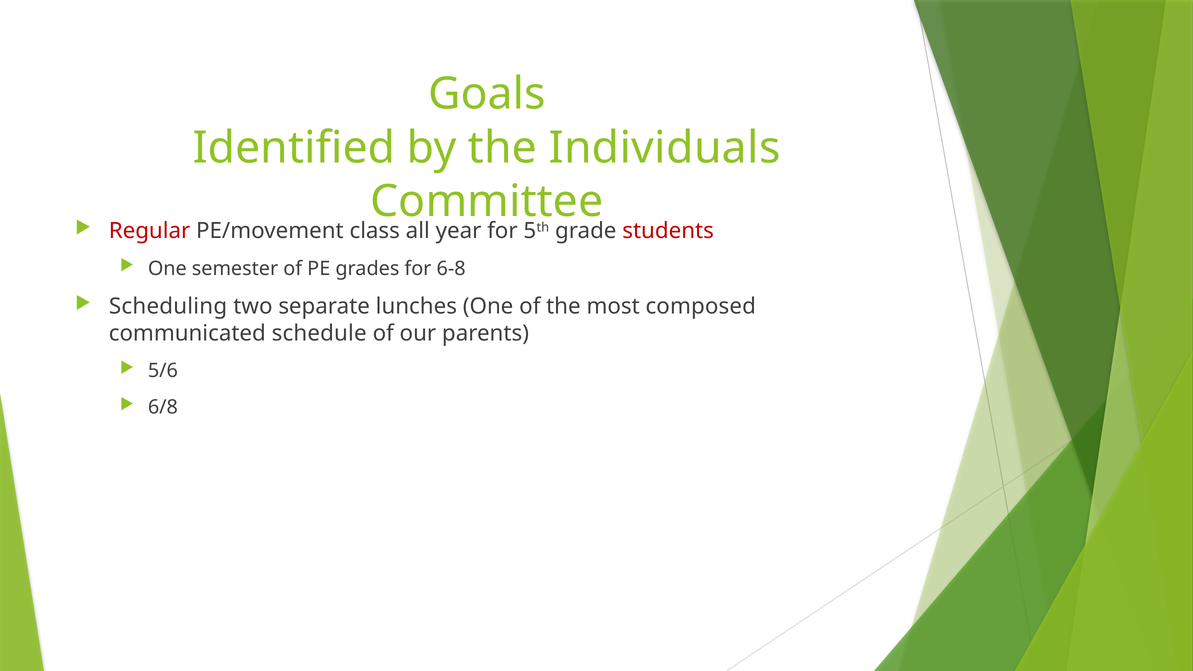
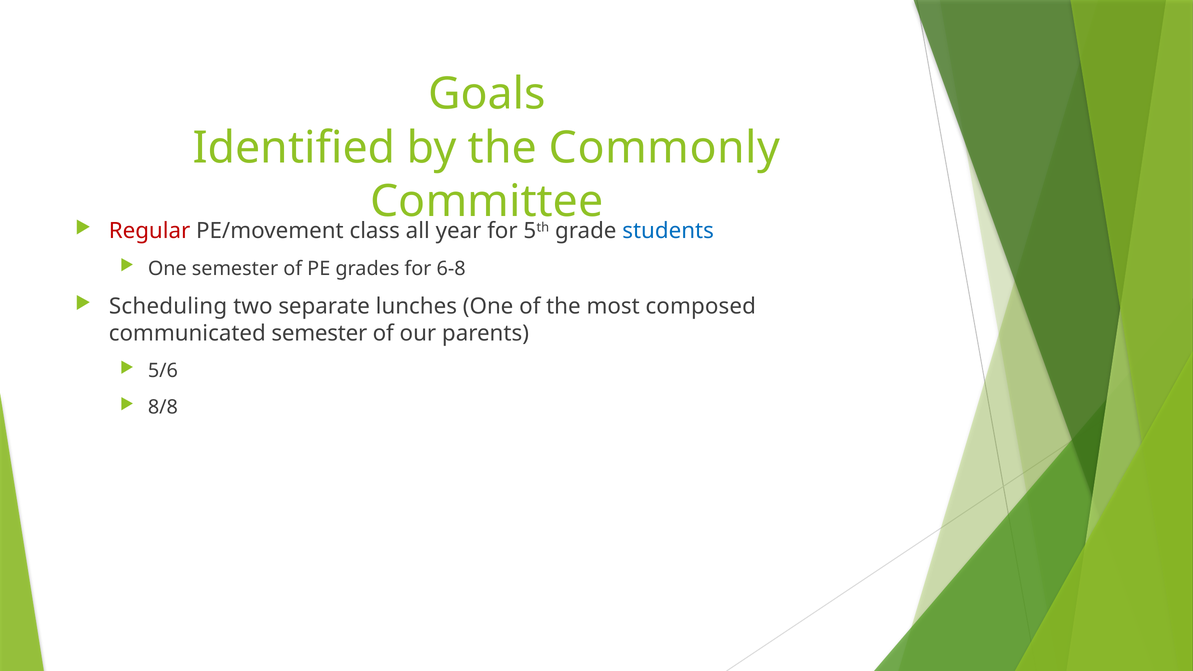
Individuals: Individuals -> Commonly (664, 148)
students colour: red -> blue (668, 231)
communicated schedule: schedule -> semester (319, 333)
6/8: 6/8 -> 8/8 (163, 407)
